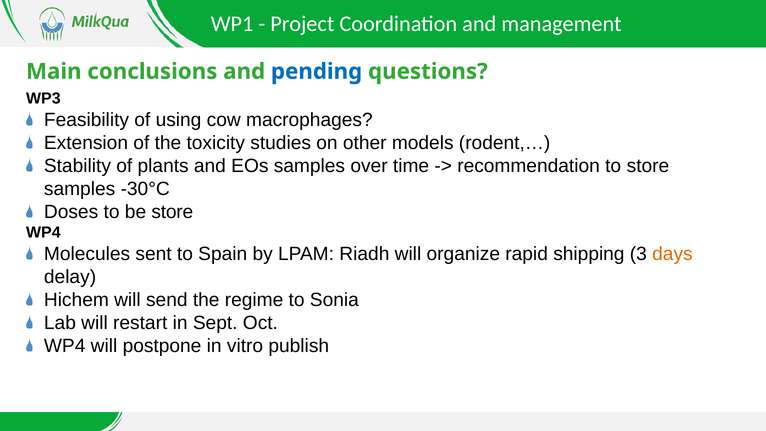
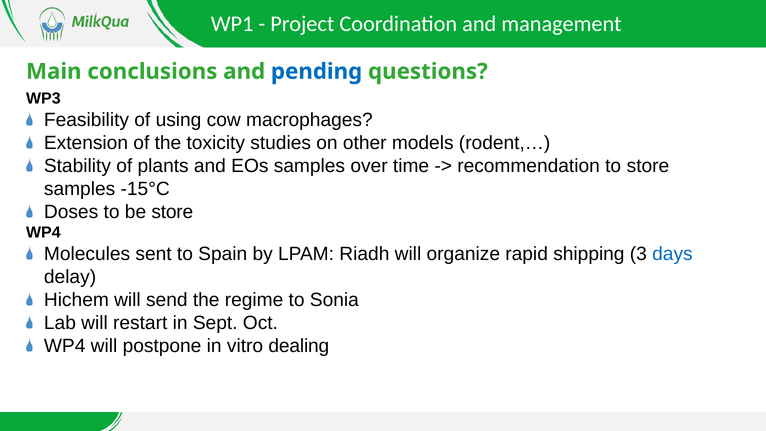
-30°C: -30°C -> -15°C (145, 189)
days colour: orange -> blue (672, 254)
publish: publish -> dealing (299, 346)
